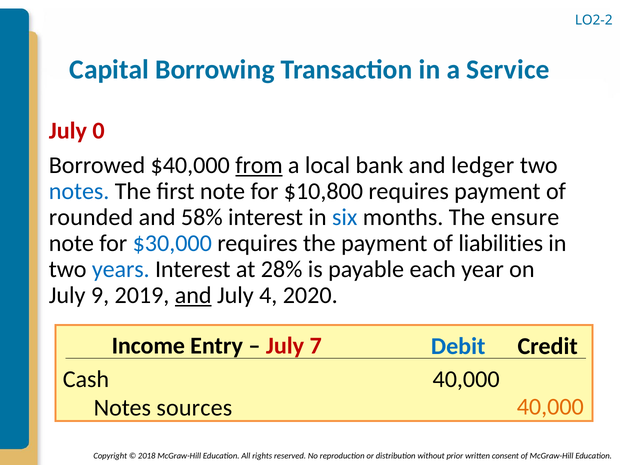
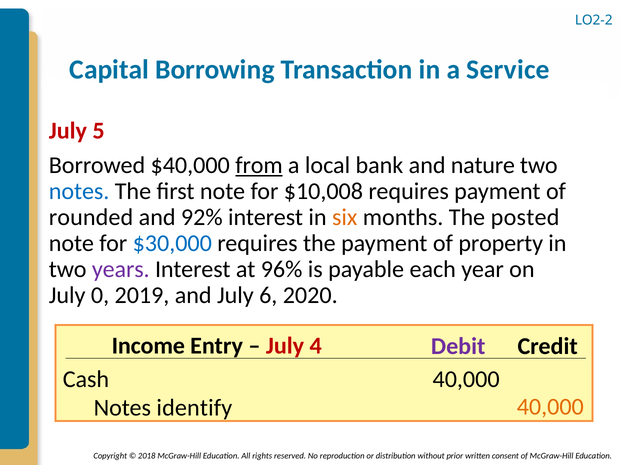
0: 0 -> 5 (99, 131)
ledger: ledger -> nature (483, 165)
$10,800: $10,800 -> $10,008 (323, 191)
58%: 58% -> 92% (202, 217)
six colour: blue -> orange (345, 217)
ensure: ensure -> posted (525, 217)
liabilities: liabilities -> property (501, 243)
years colour: blue -> purple (121, 269)
28%: 28% -> 96% (282, 269)
9: 9 -> 0 (100, 295)
and underline: present -> none (193, 295)
4: 4 -> 6 (268, 295)
7: 7 -> 4 (316, 346)
Debit colour: blue -> purple (458, 346)
sources: sources -> identify (194, 408)
